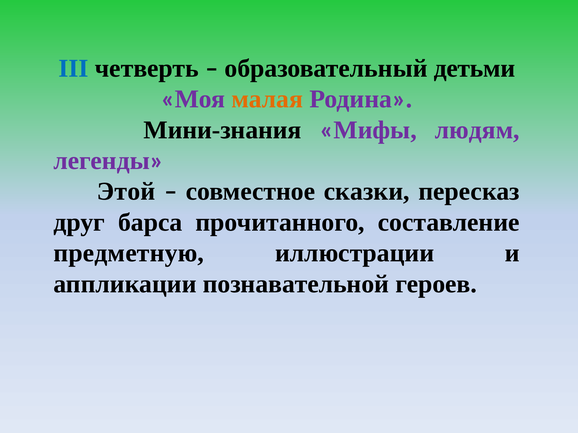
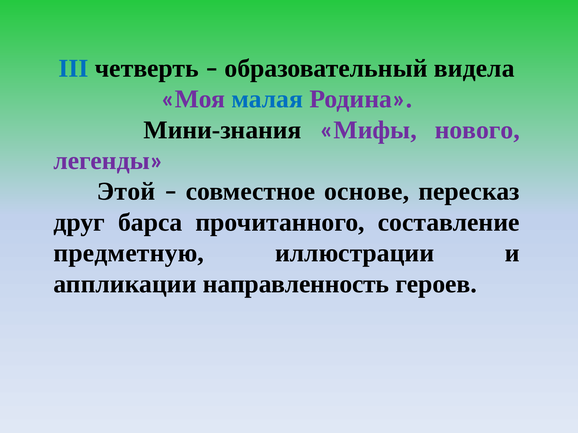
детьми: детьми -> видела (474, 68)
малая colour: orange -> blue (267, 99)
людям: людям -> нового (477, 130)
сказки: сказки -> основе (367, 192)
познавательной: познавательной -> направленность (296, 284)
